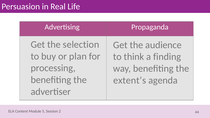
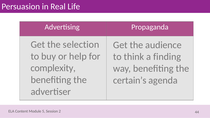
plan: plan -> help (78, 56)
processing: processing -> complexity (53, 68)
extent’s: extent’s -> certain’s (130, 80)
